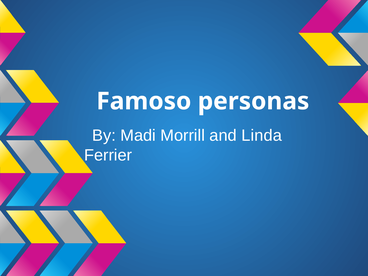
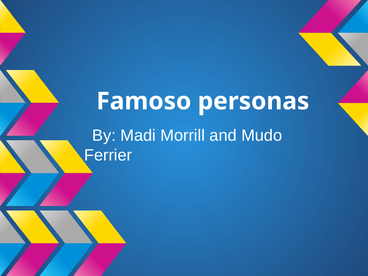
Linda: Linda -> Mudo (262, 135)
